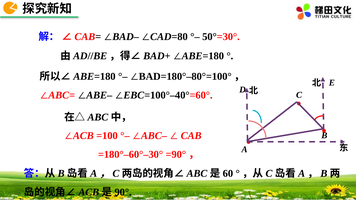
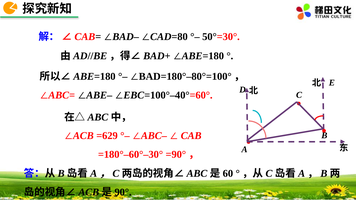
=100: =100 -> =629 (107, 136)
